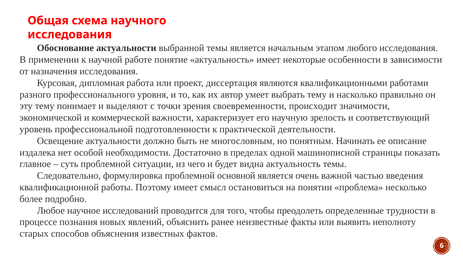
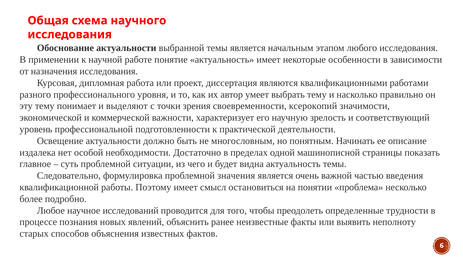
происходит: происходит -> ксерокопий (313, 106)
основной: основной -> значения (236, 175)
